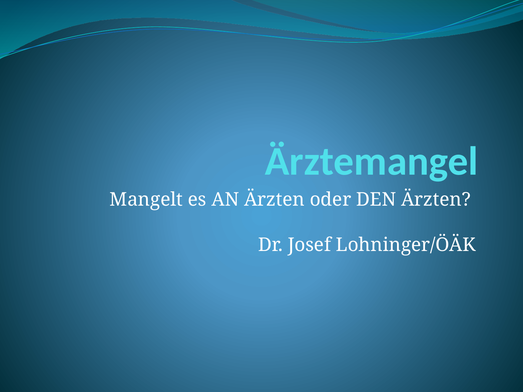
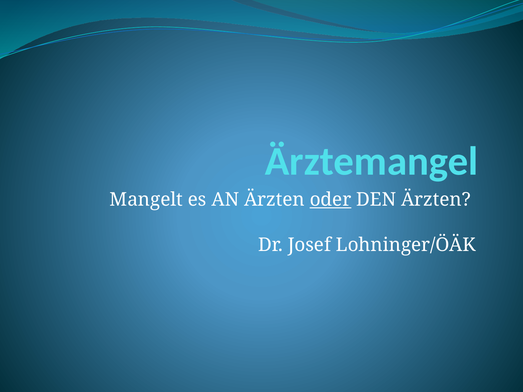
oder underline: none -> present (330, 200)
